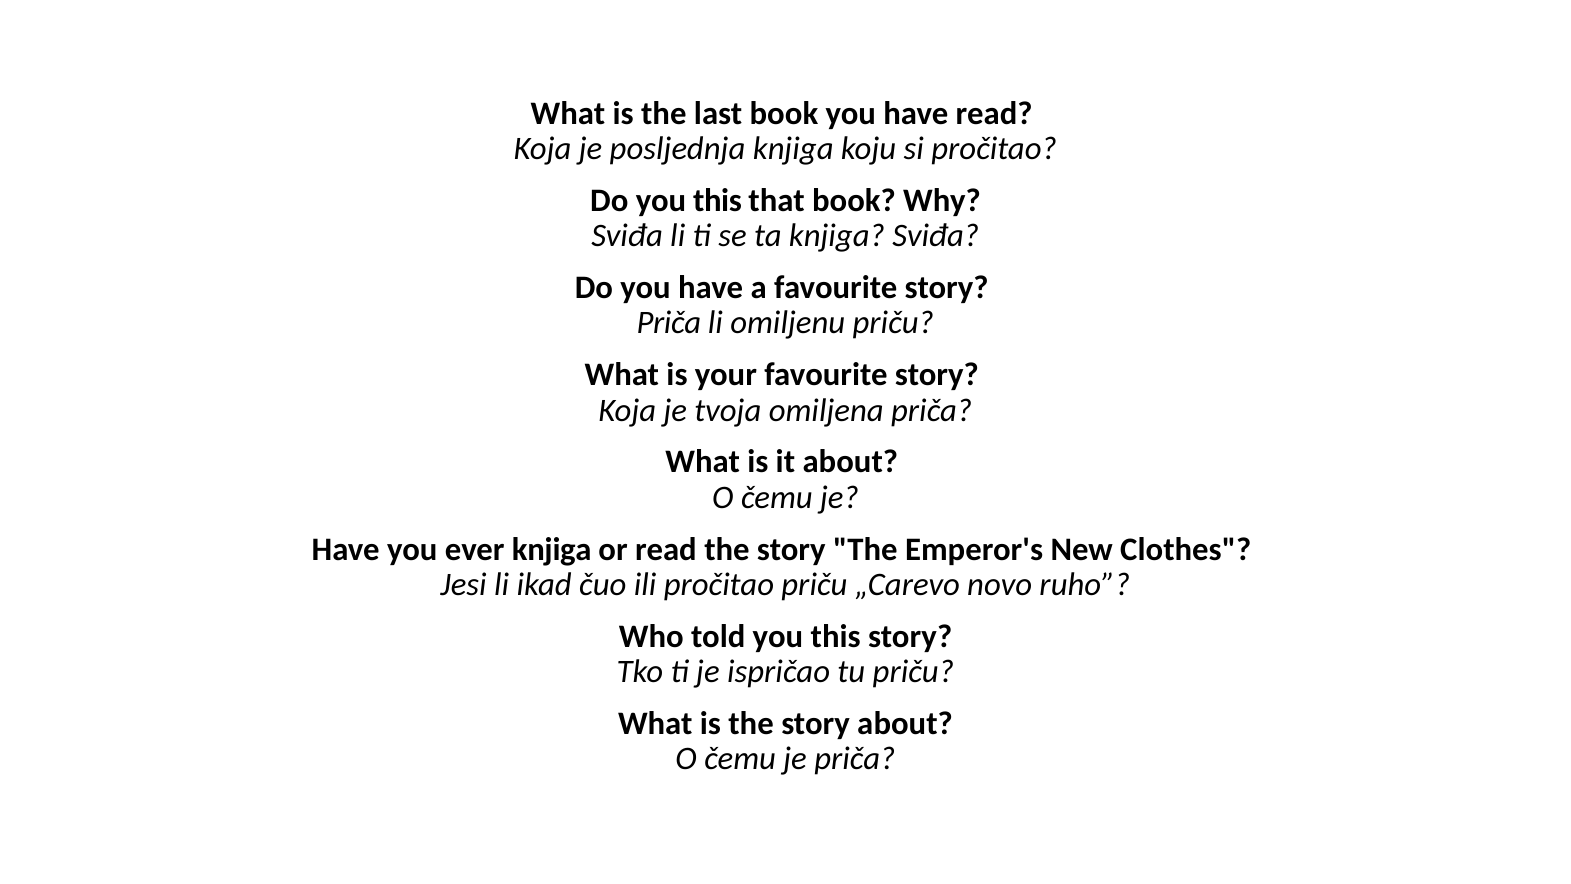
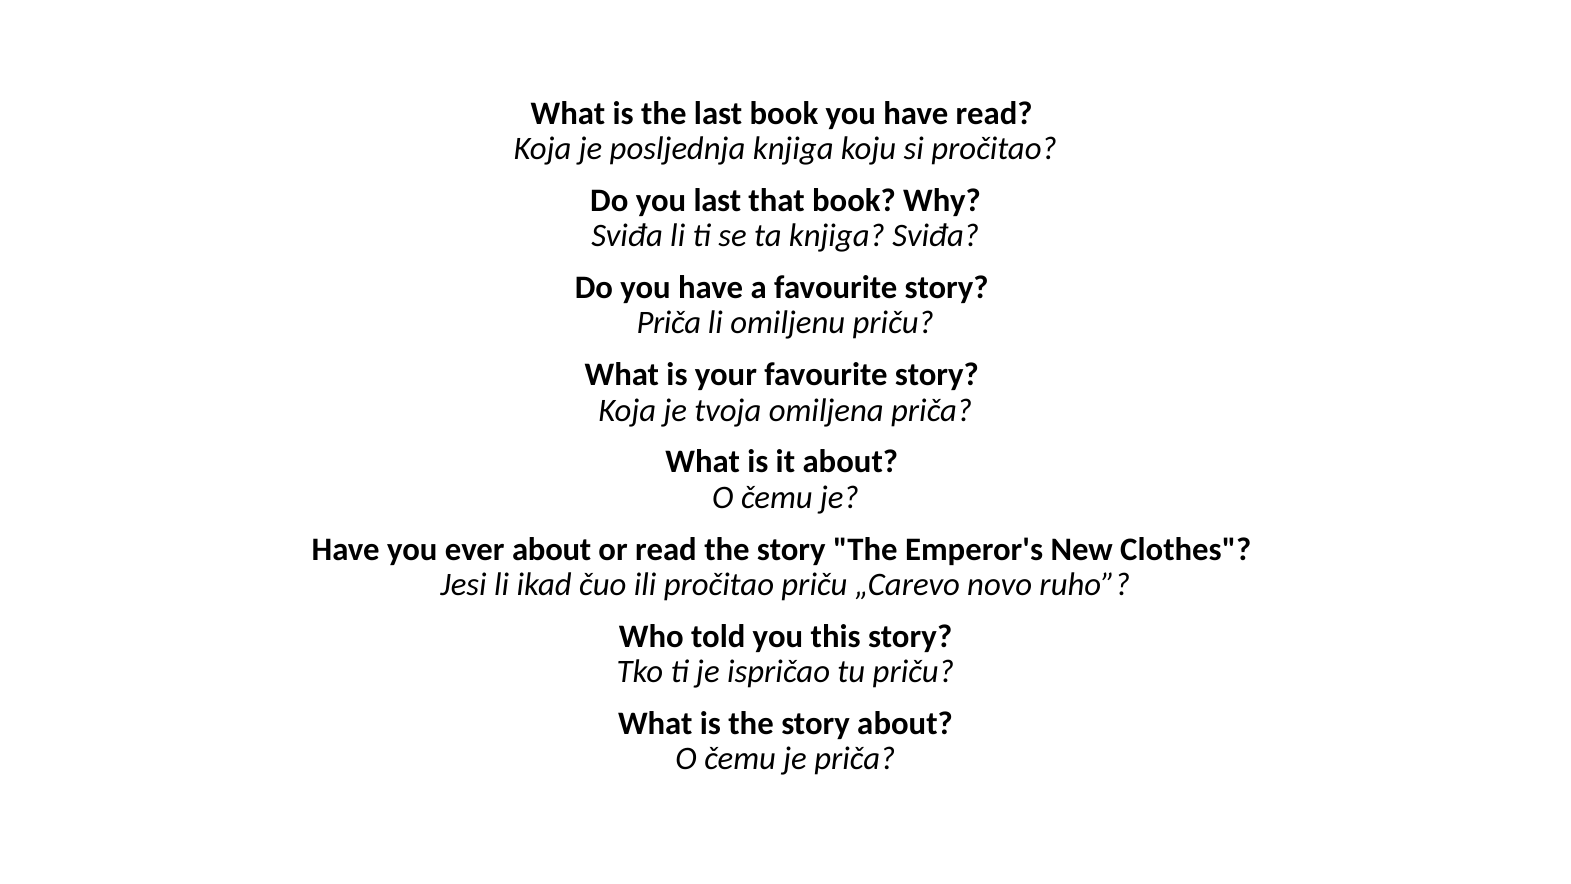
Do you this: this -> last (717, 200)
ever knjiga: knjiga -> about (552, 549)
